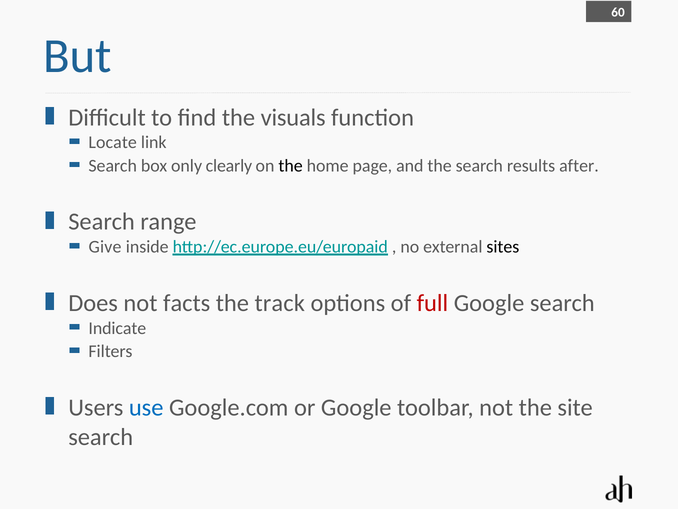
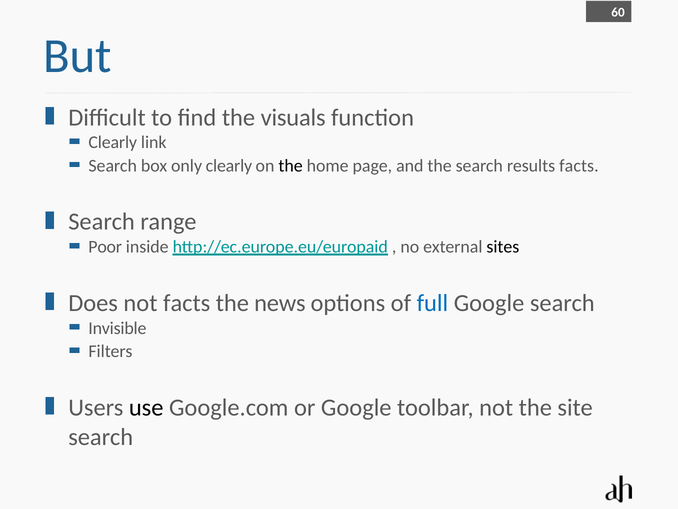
Locate: Locate -> Clearly (113, 142)
results after: after -> facts (579, 166)
Give: Give -> Poor (105, 247)
track: track -> news (280, 303)
full colour: red -> blue (432, 303)
Indicate: Indicate -> Invisible (117, 328)
use colour: blue -> black (146, 407)
